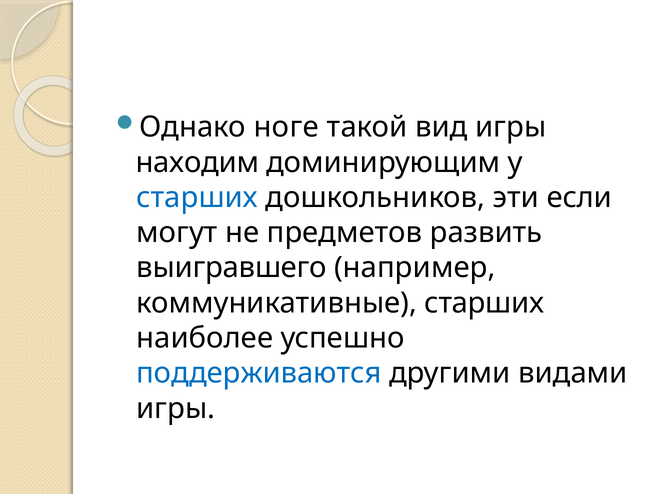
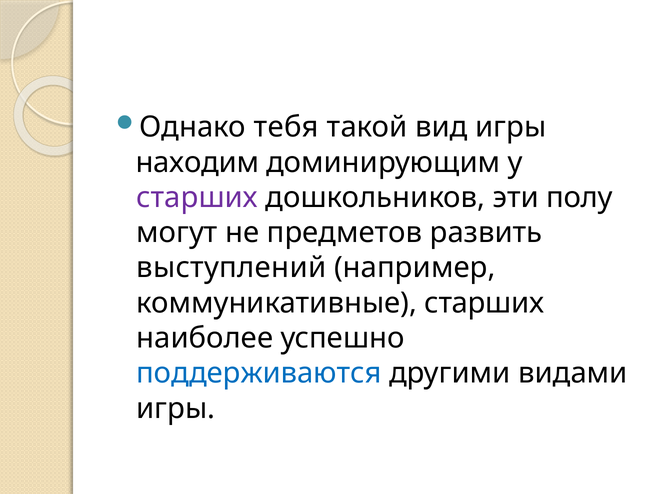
ноге: ноге -> тебя (286, 127)
старших colour: blue -> purple (197, 198)
если: если -> полу (579, 198)
выигравшего: выигравшего -> выступлений (231, 268)
